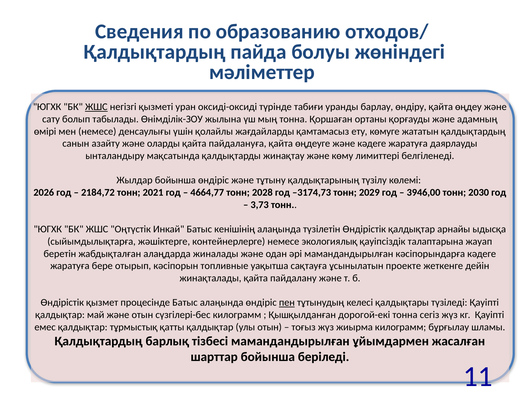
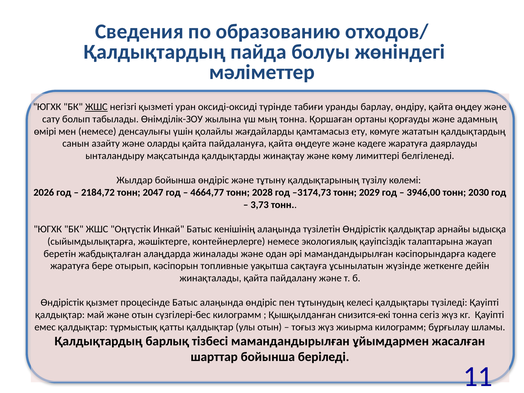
2021: 2021 -> 2047 (153, 193)
проекте: проекте -> жүзінде (403, 266)
пен underline: present -> none (287, 303)
дорогой-екі: дорогой-екі -> снизится-екі (364, 315)
